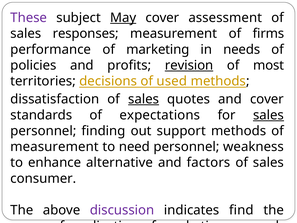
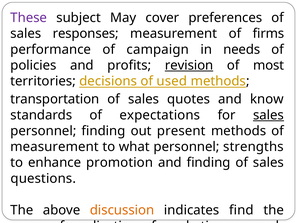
May underline: present -> none (123, 18)
assessment: assessment -> preferences (225, 18)
performance of marketing: marketing -> campaign (158, 49)
dissatisfaction: dissatisfaction -> transportation (55, 99)
sales underline: present -> none (144, 99)
and cover: cover -> know (267, 99)
support: support -> present (181, 131)
need: need -> what (134, 147)
weakness: weakness -> strengths (253, 147)
alternative: alternative -> promotion (120, 162)
and factors: factors -> finding (209, 162)
consumer: consumer -> questions (43, 178)
discussion colour: purple -> orange (122, 210)
